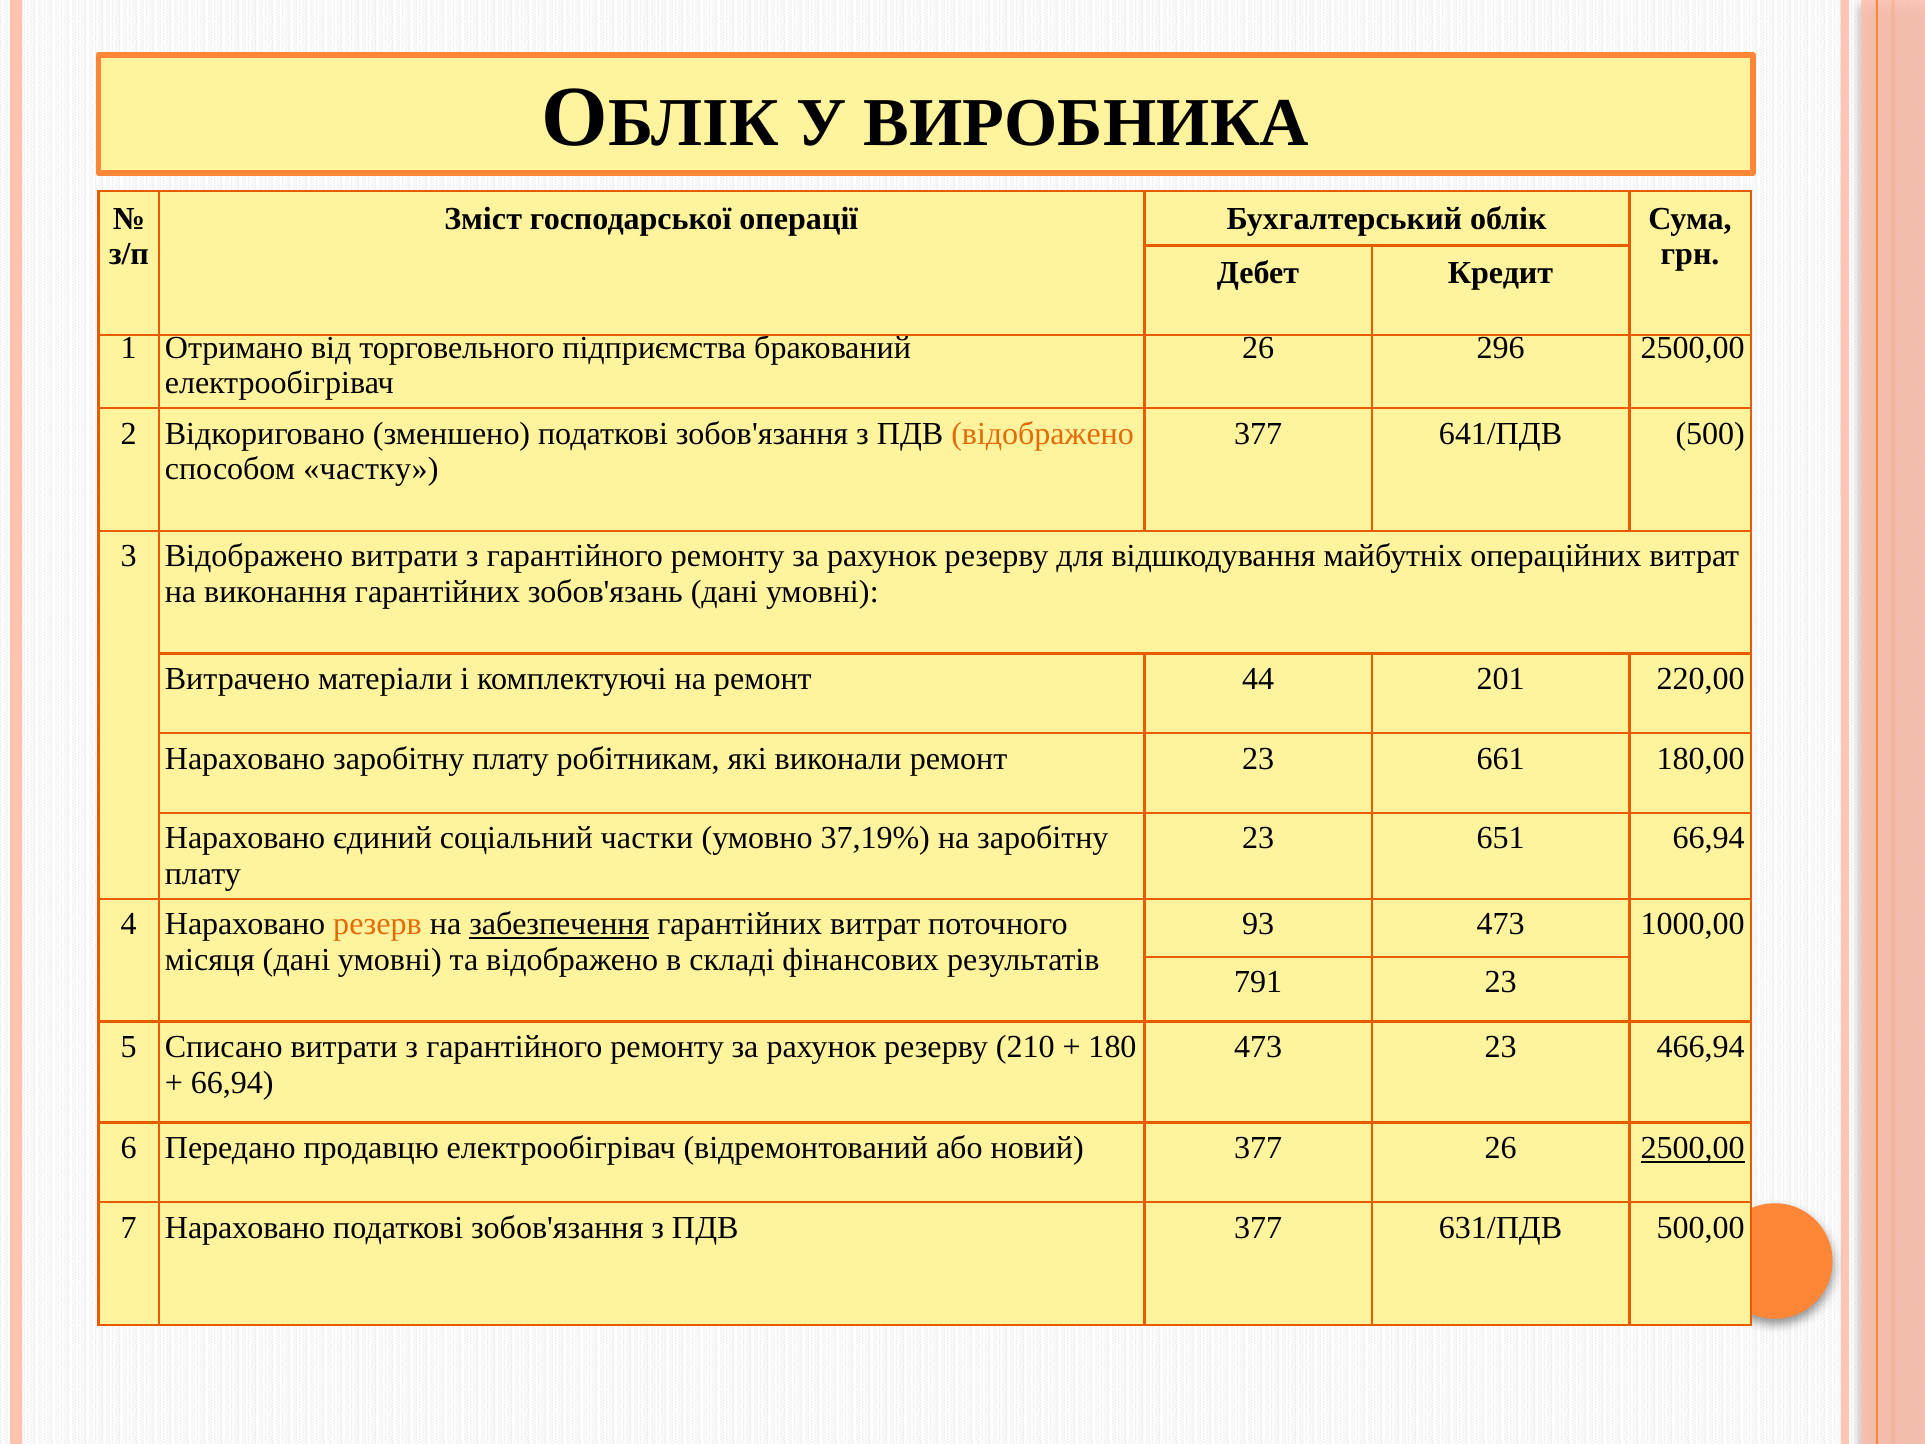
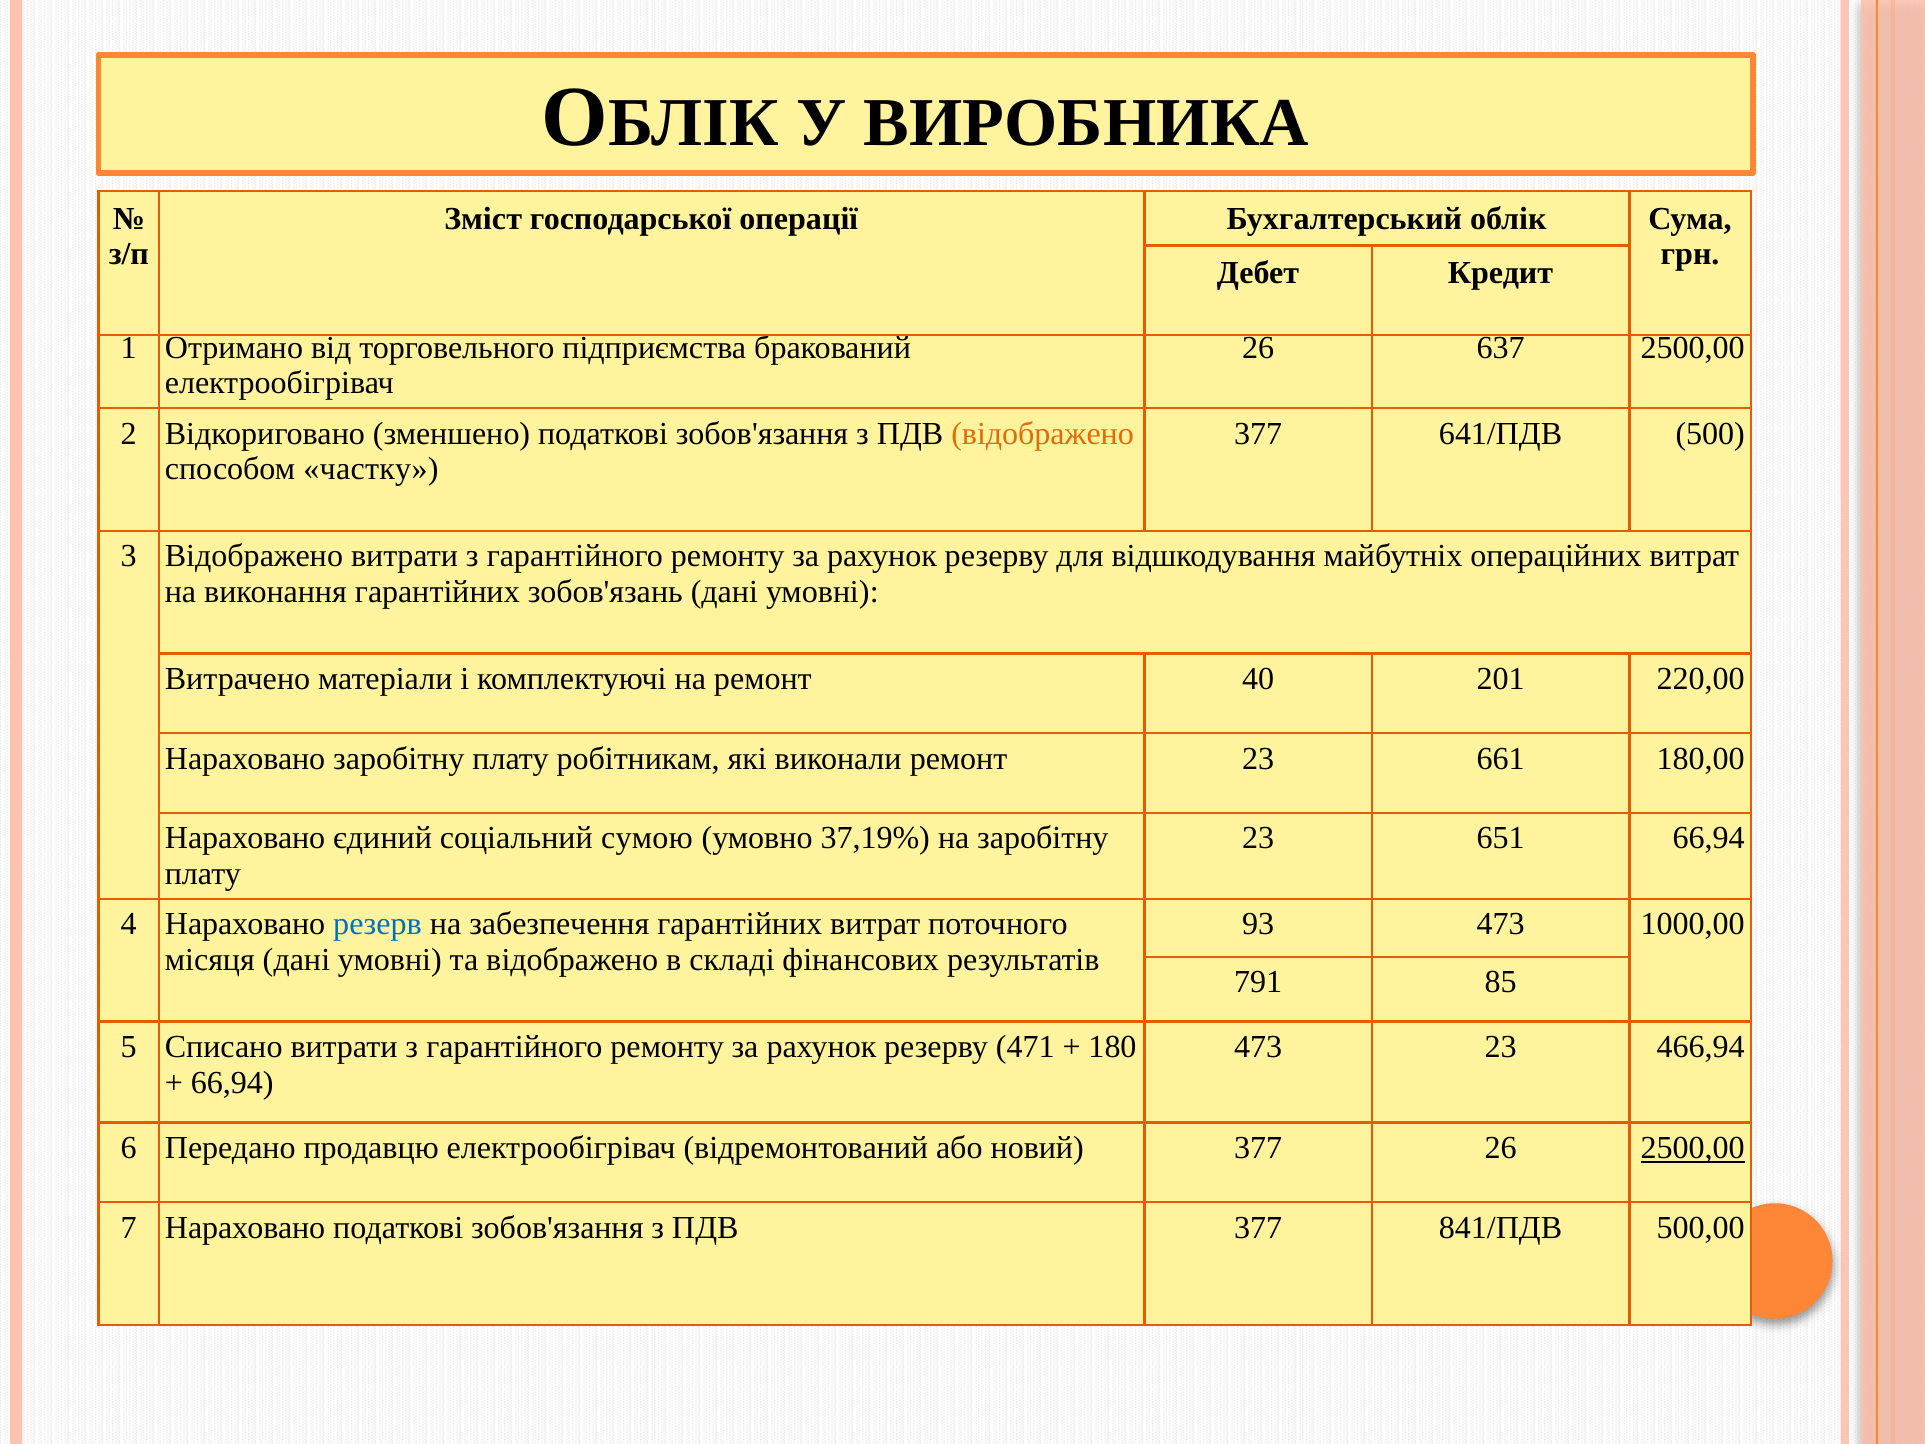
296: 296 -> 637 (1501, 348)
44: 44 -> 40 (1258, 679)
частки: частки -> сумою (647, 838)
резерв colour: orange -> blue (378, 924)
забезпечення underline: present -> none (559, 924)
791 23: 23 -> 85 (1501, 982)
210: 210 -> 471 (1025, 1047)
631/ПДВ: 631/ПДВ -> 841/ПДВ (1501, 1227)
